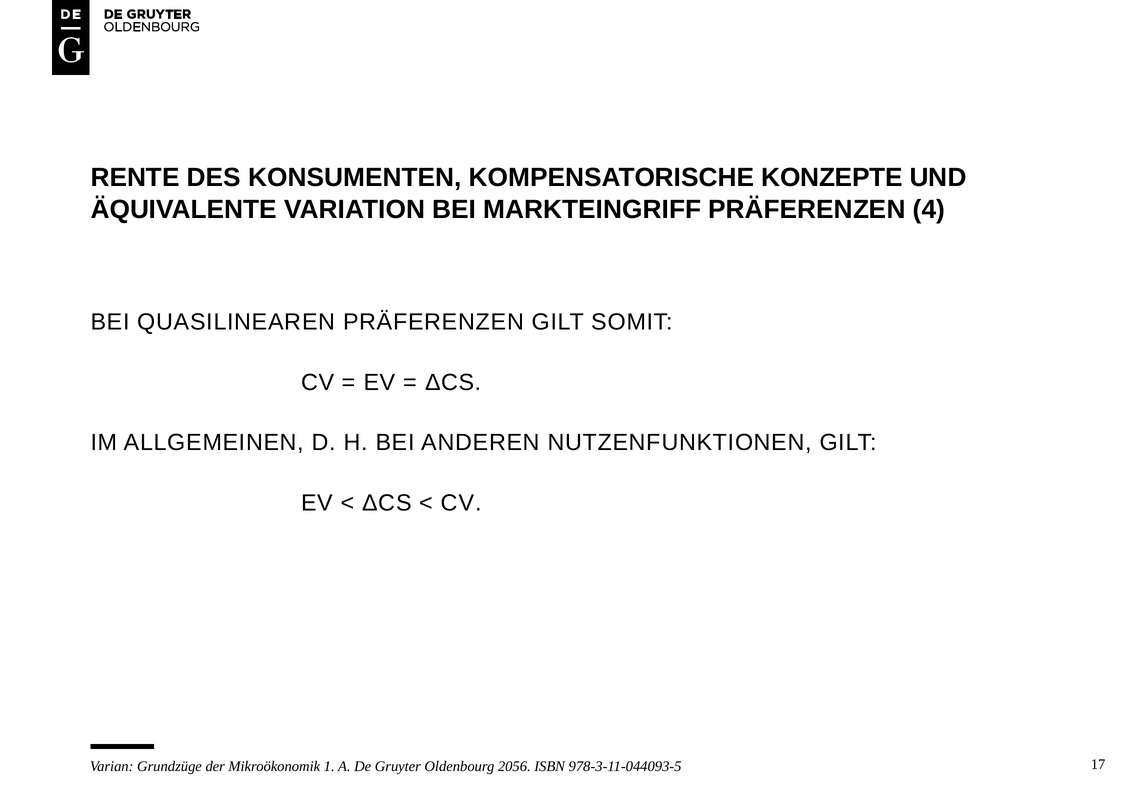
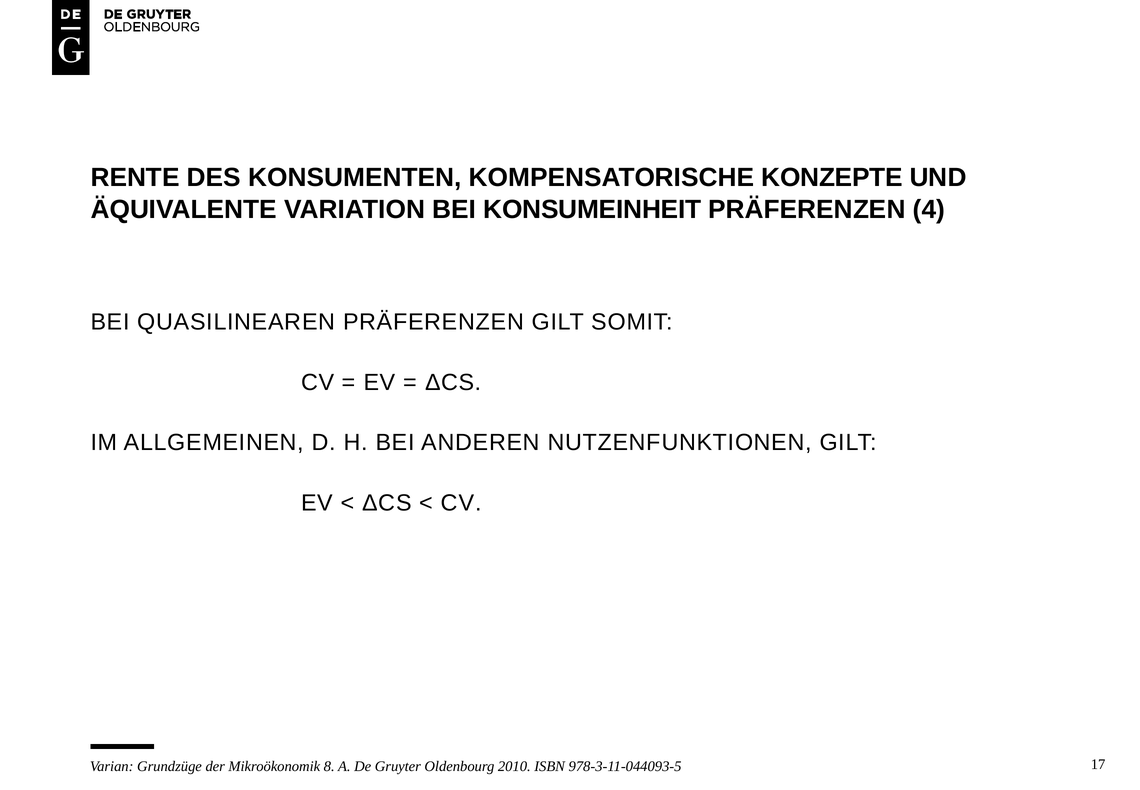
MARKTEINGRIFF: MARKTEINGRIFF -> KONSUMEINHEIT (592, 209)
1: 1 -> 8 (329, 766)
2056: 2056 -> 2010 (514, 766)
